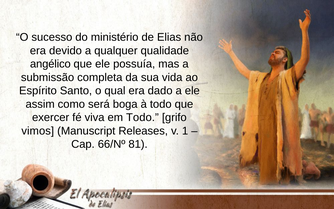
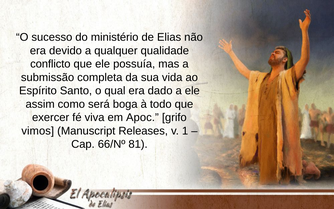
angélico: angélico -> conflicto (50, 64)
em Todo: Todo -> Apoc (142, 117)
